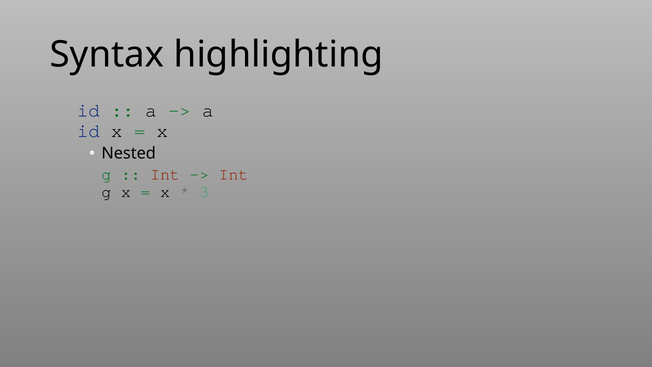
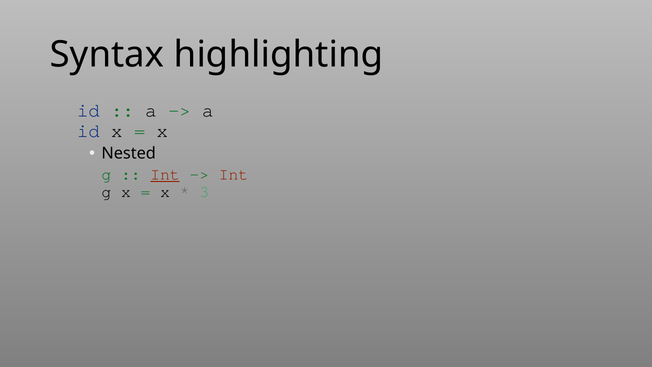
Int underline: none -> present (165, 174)
